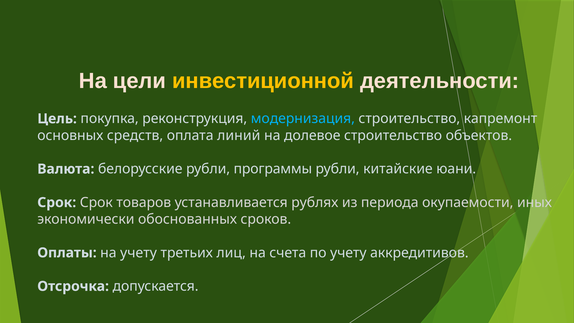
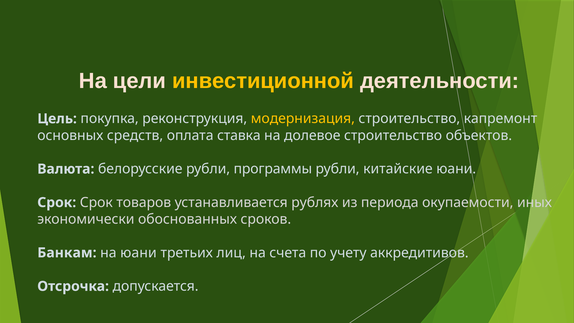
модернизация colour: light blue -> yellow (303, 119)
линий: линий -> ставка (239, 135)
Оплаты: Оплаты -> Банкам (67, 253)
на учету: учету -> юани (138, 253)
